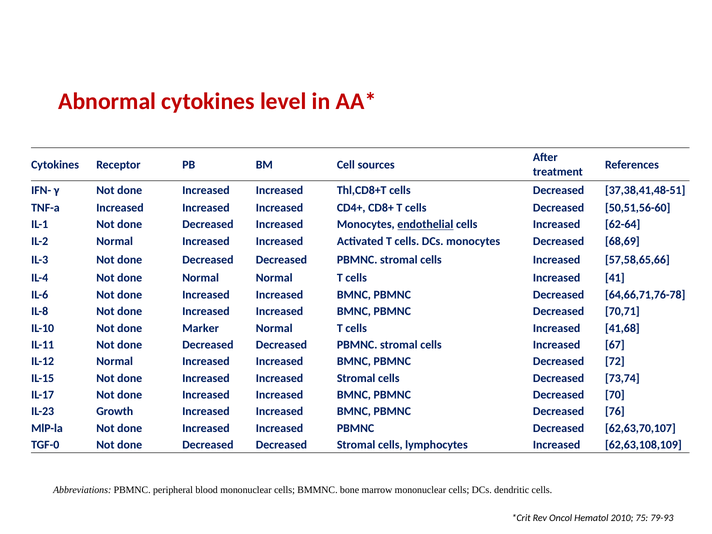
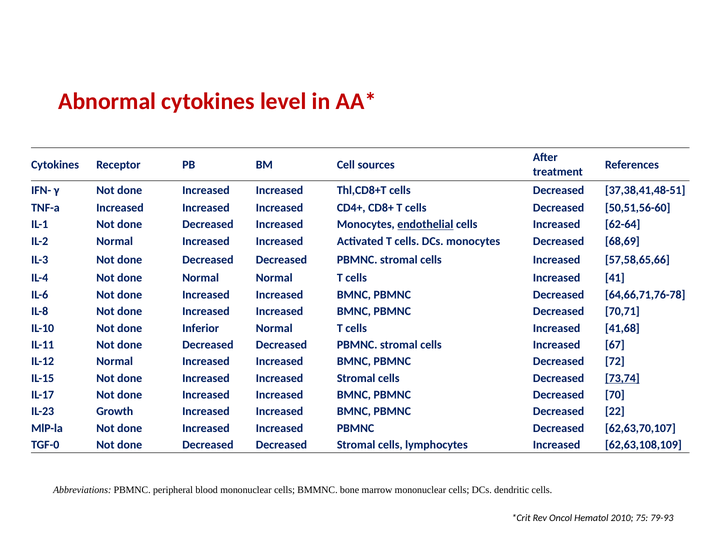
Marker: Marker -> Inferior (201, 328)
73,74 underline: none -> present (622, 378)
76: 76 -> 22 (615, 411)
